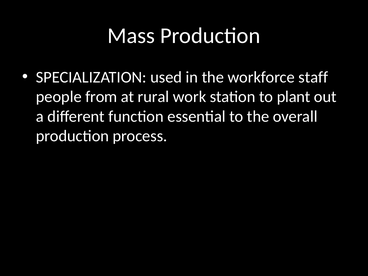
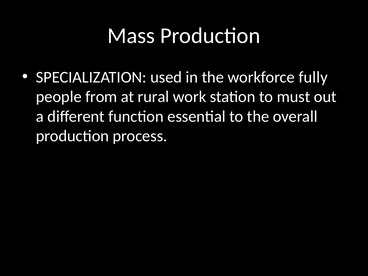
staff: staff -> fully (313, 77)
plant: plant -> must (294, 97)
